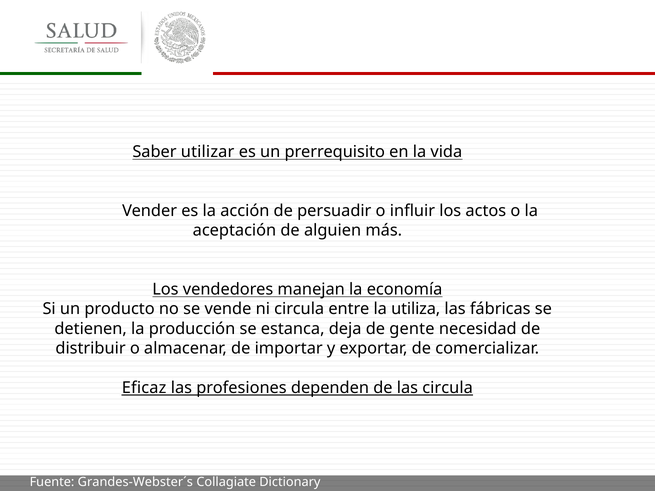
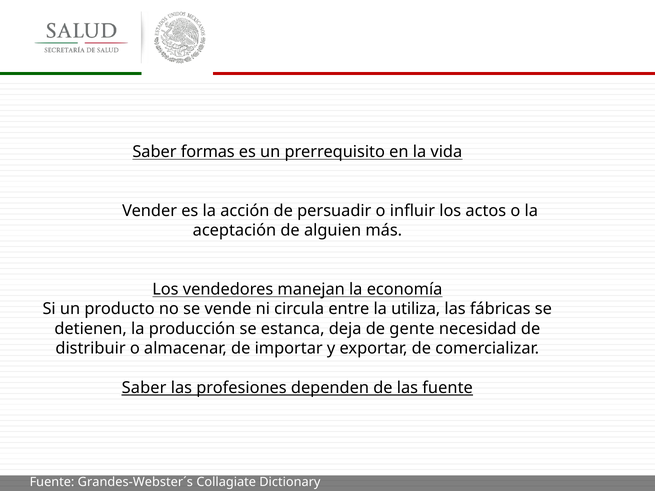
utilizar: utilizar -> formas (208, 152)
Eficaz: Eficaz -> Saber (144, 388)
las circula: circula -> fuente (448, 388)
